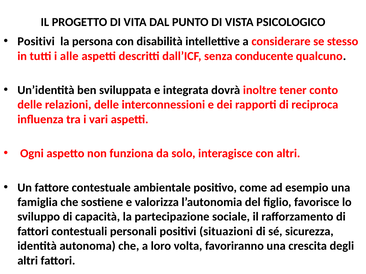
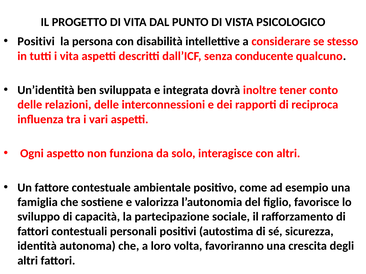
i alle: alle -> vita (69, 56)
situazioni: situazioni -> autostima (226, 232)
